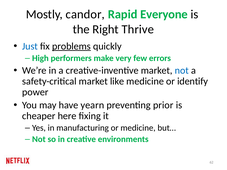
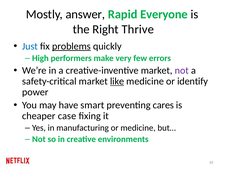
candor: candor -> answer (85, 14)
not colour: blue -> purple (182, 70)
like underline: none -> present (117, 81)
yearn: yearn -> smart (92, 105)
prior: prior -> cares (163, 105)
here: here -> case (67, 116)
